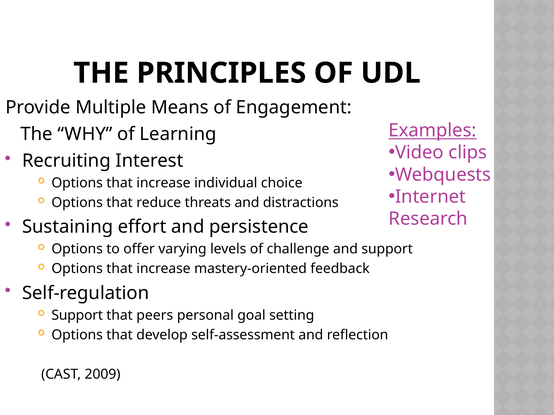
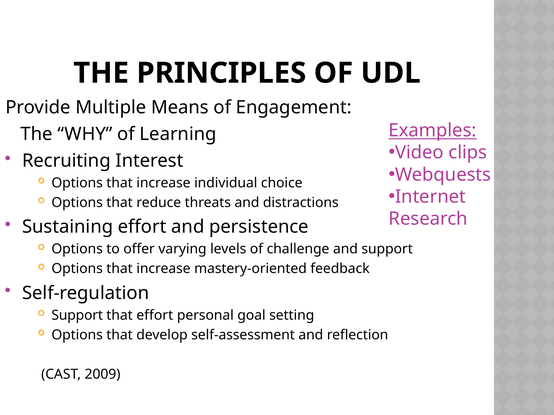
that peers: peers -> effort (155, 315)
